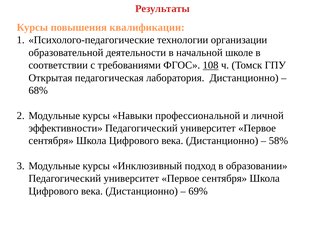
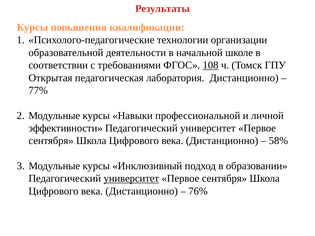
68%: 68% -> 77% (38, 90)
университет underline: none -> present (131, 179)
69%: 69% -> 76% (198, 191)
